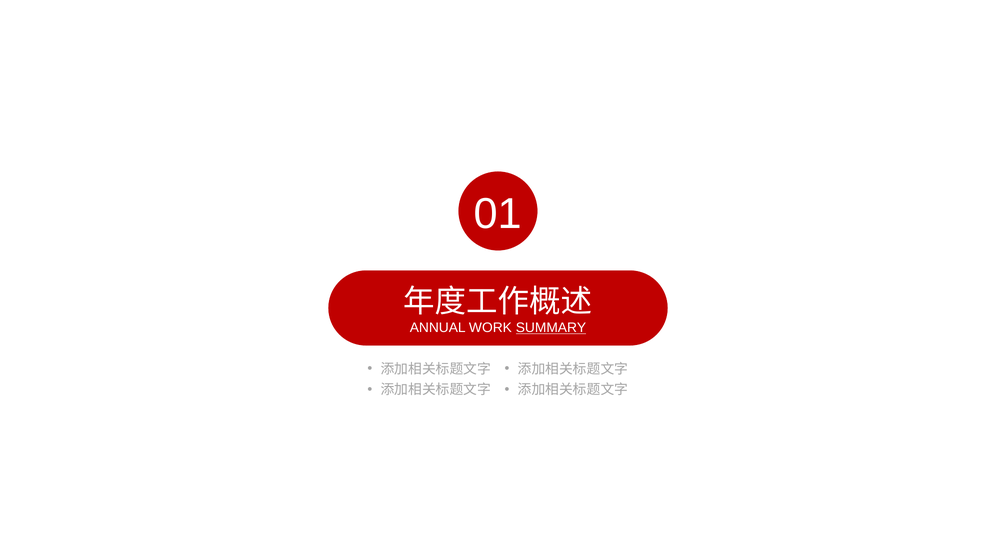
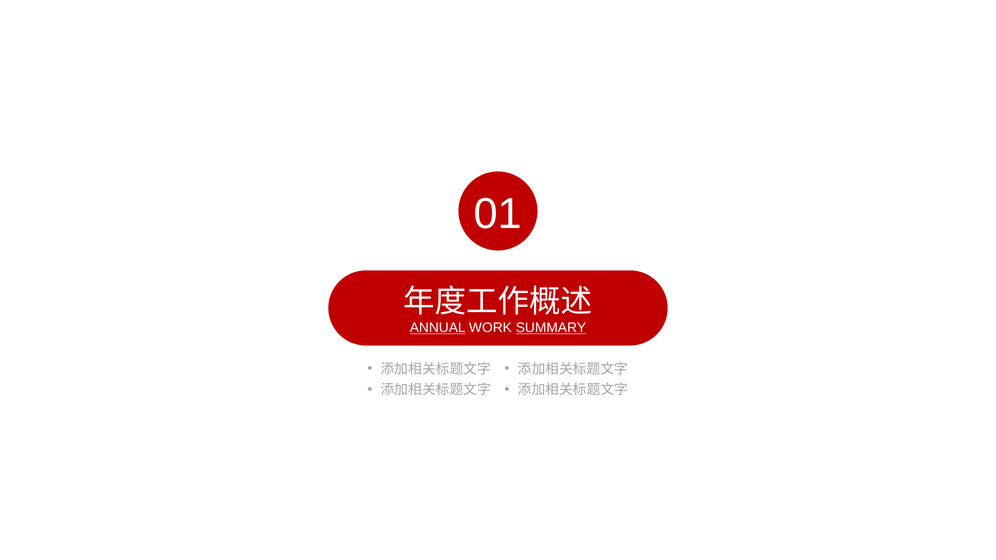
ANNUAL underline: none -> present (438, 328)
